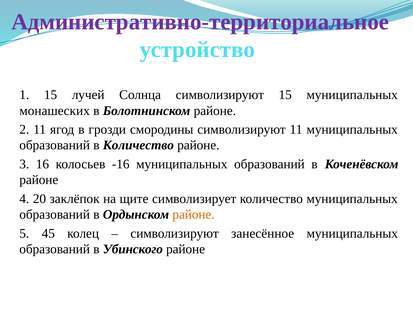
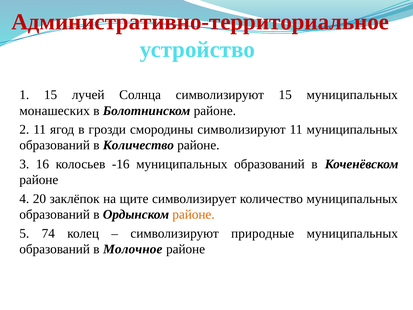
Административно-территориальное colour: purple -> red (200, 22)
45: 45 -> 74 (48, 233)
занесённое: занесённое -> природные (263, 233)
Убинского: Убинского -> Молочное (133, 249)
